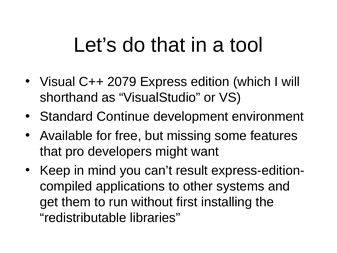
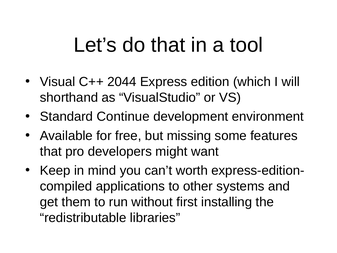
2079: 2079 -> 2044 (122, 82)
result: result -> worth (192, 170)
